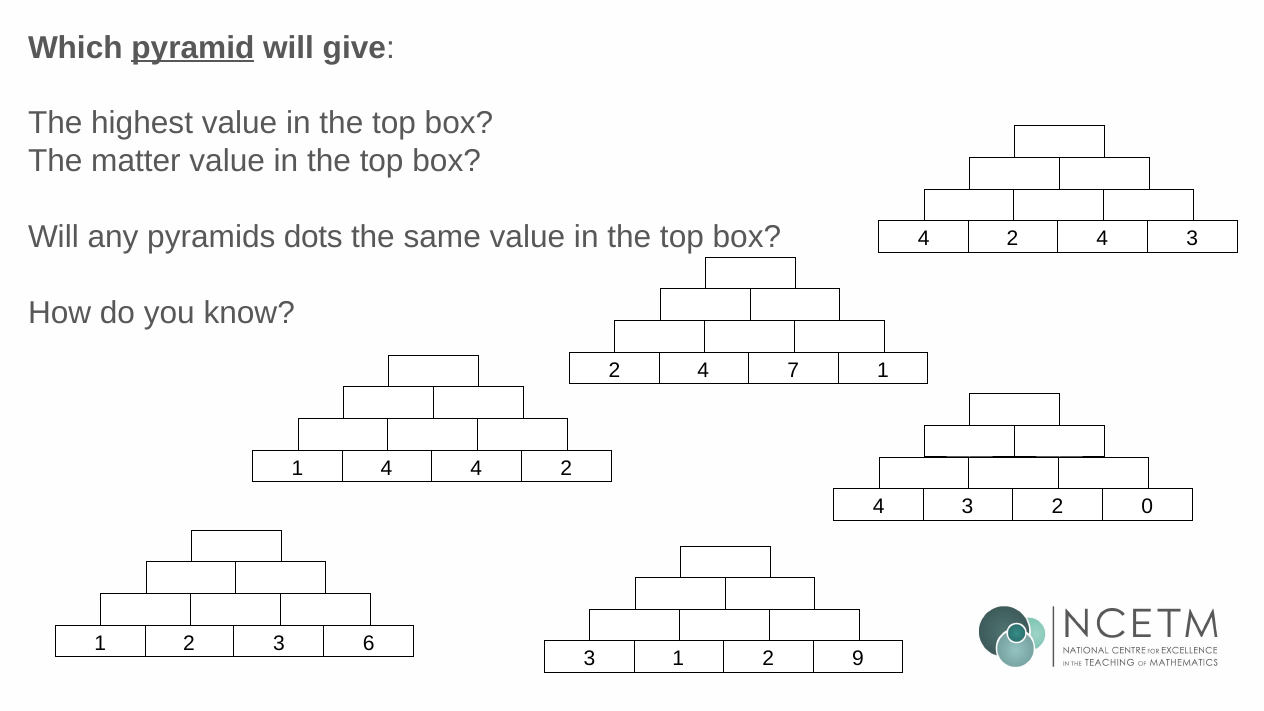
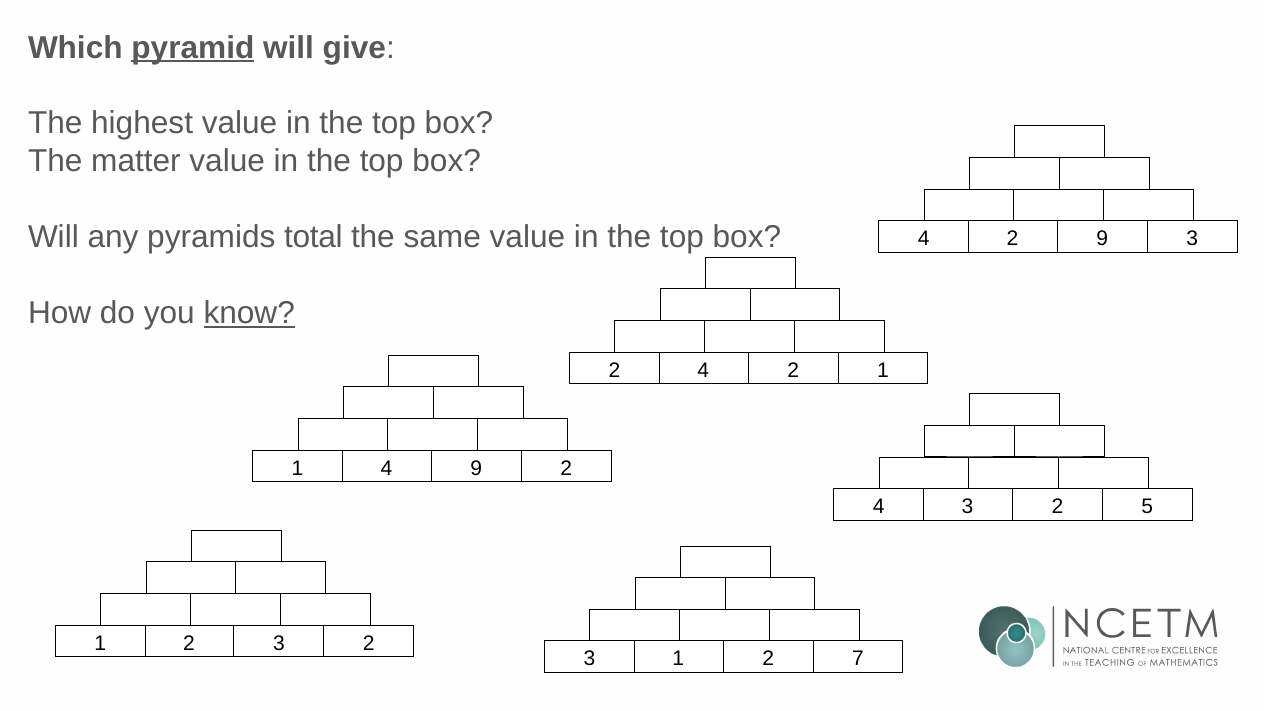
dots: dots -> total (313, 237)
2 4: 4 -> 9 (1102, 239)
know underline: none -> present (249, 313)
4 7: 7 -> 2 (793, 370)
4: 4 -> 9 (476, 468)
0: 0 -> 5 (1147, 507)
2 3 6: 6 -> 2 (369, 643)
9: 9 -> 7 (858, 659)
